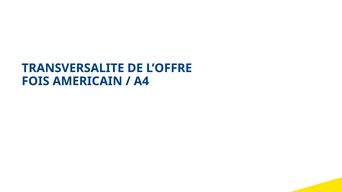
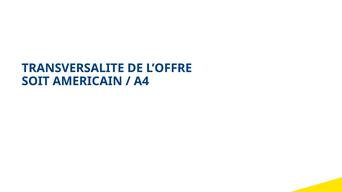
FOIS: FOIS -> SOIT (36, 81)
